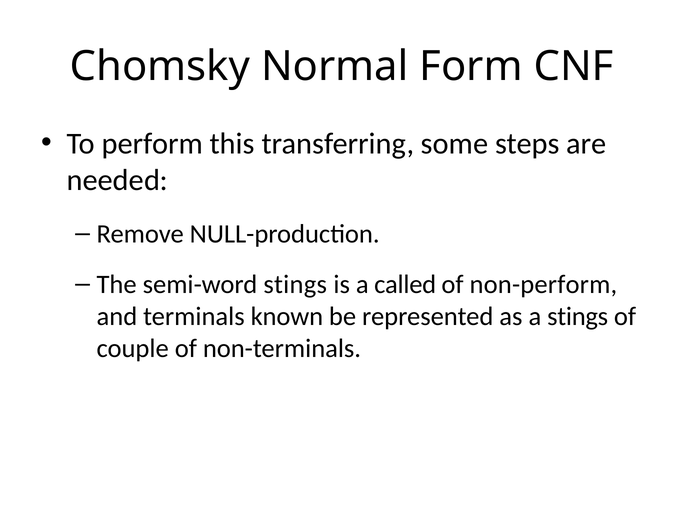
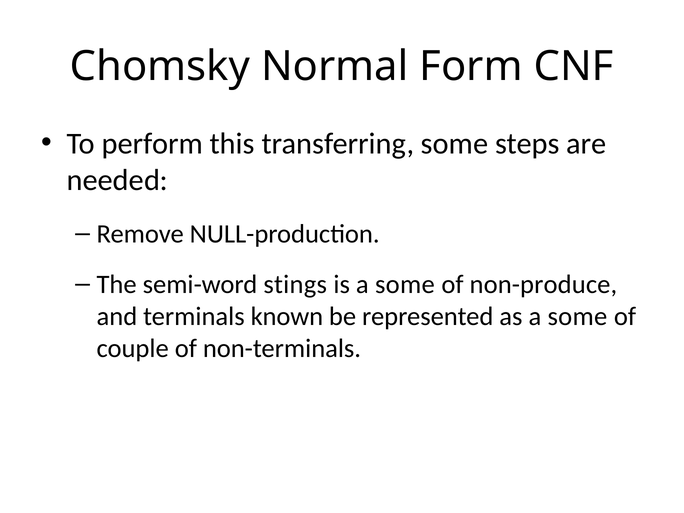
is a called: called -> some (405, 285)
non-perform: non-perform -> non-produce (543, 285)
as a stings: stings -> some (577, 316)
